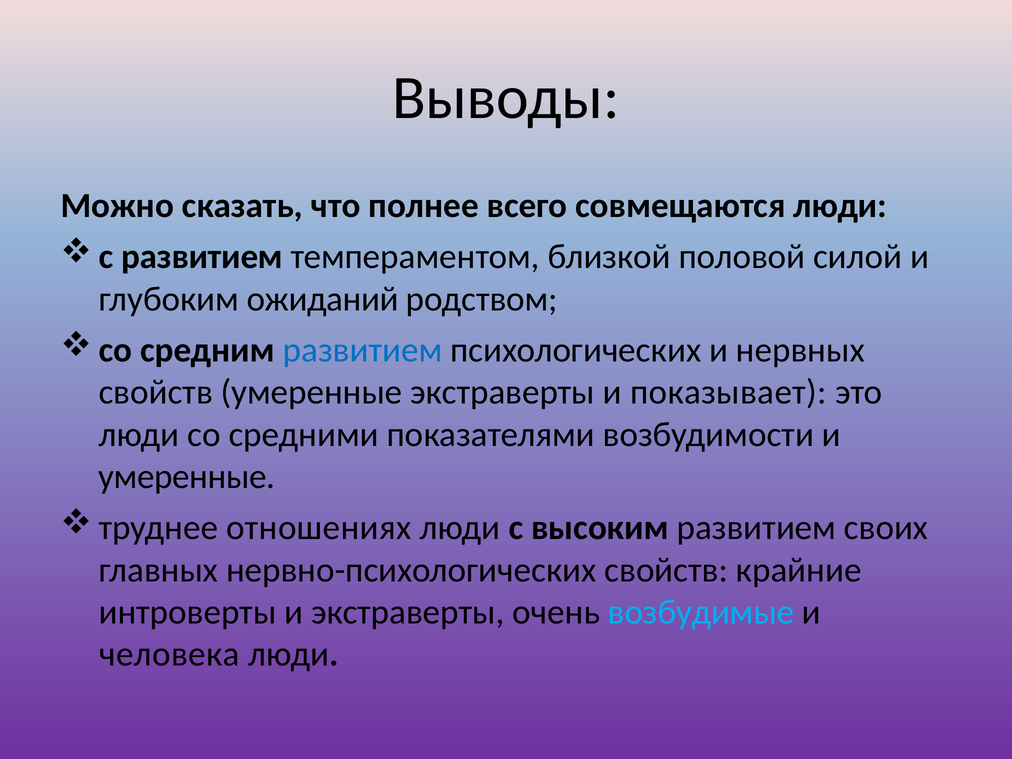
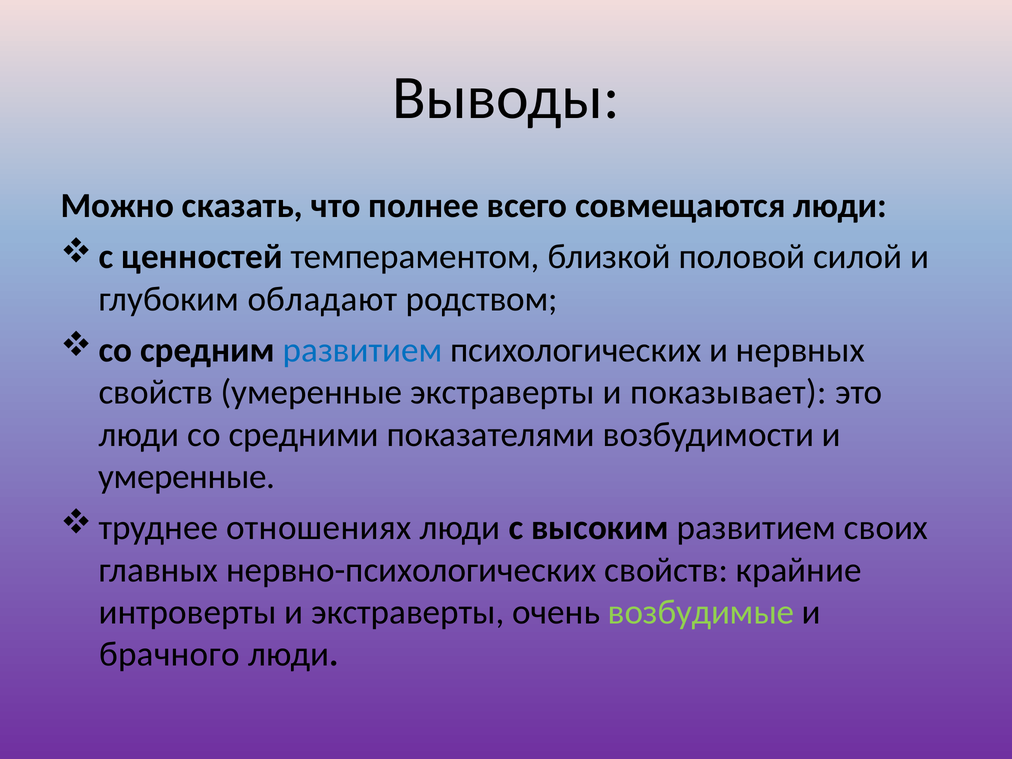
с развитием: развитием -> ценностей (202, 257)
ожиданий: ожиданий -> обладают (322, 299)
возбудимые colour: light blue -> light green (701, 612)
человека: человека -> брачного (169, 654)
